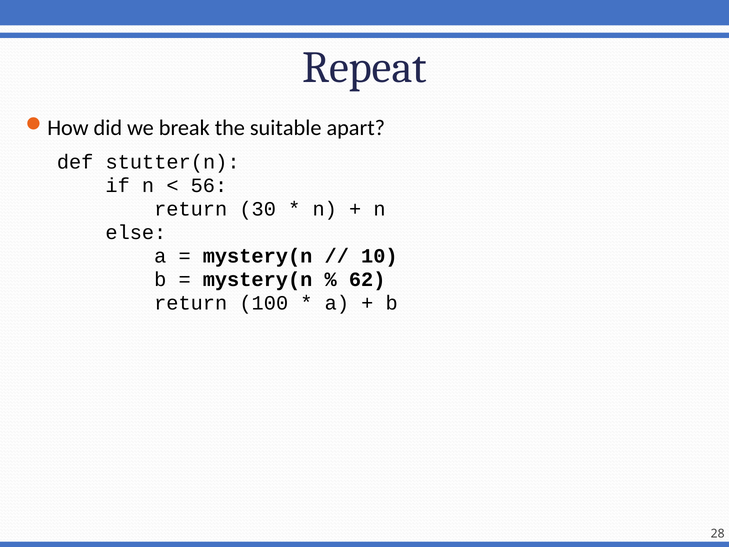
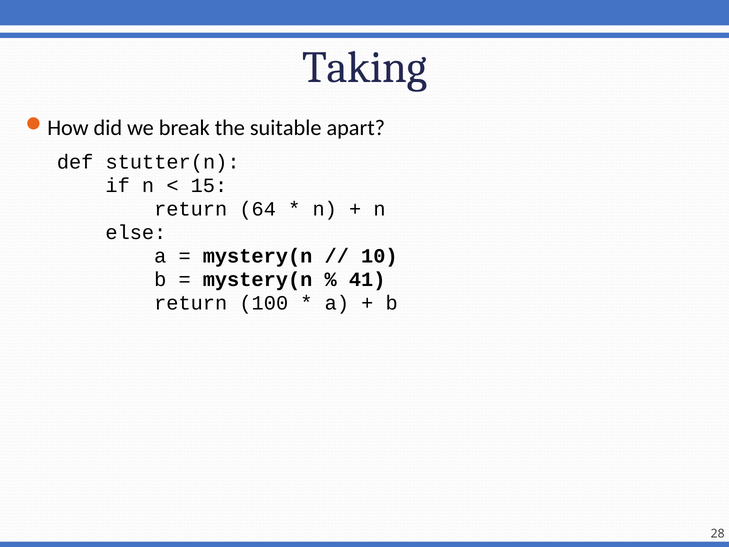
Repeat: Repeat -> Taking (365, 67)
56: 56 -> 15 (209, 185)
30: 30 -> 64 (258, 209)
62: 62 -> 41 (367, 280)
